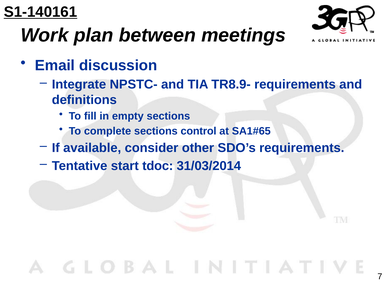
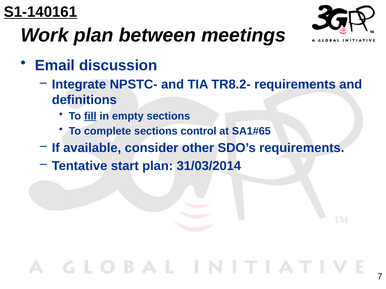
TR8.9-: TR8.9- -> TR8.2- (231, 85)
fill underline: none -> present (90, 116)
start tdoc: tdoc -> plan (158, 166)
